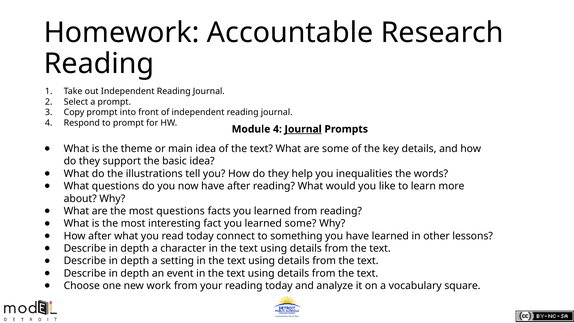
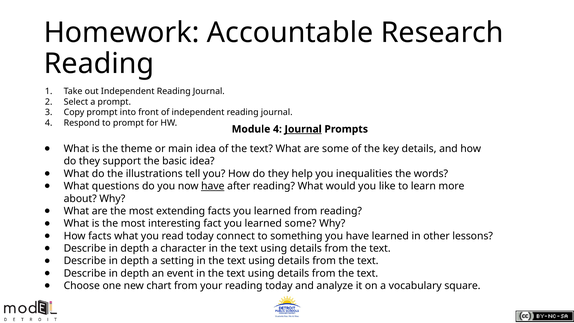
have underline: none -> present (213, 186)
most questions: questions -> extending (181, 211)
How after: after -> facts (100, 236)
work: work -> chart (159, 286)
